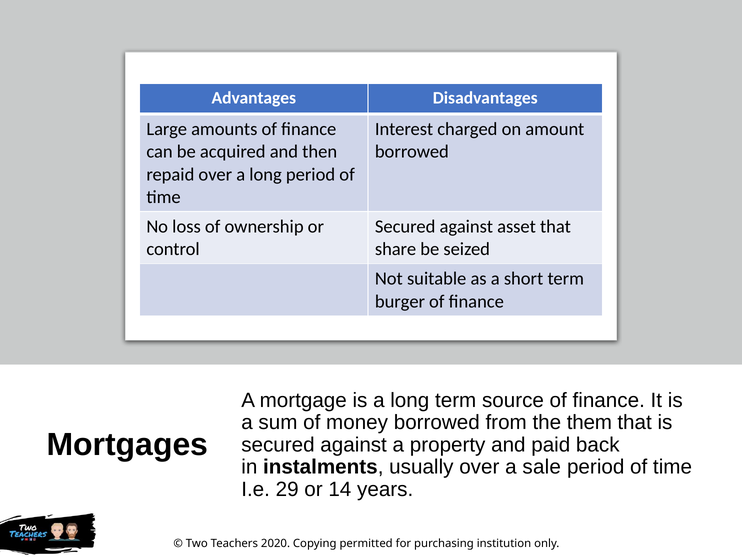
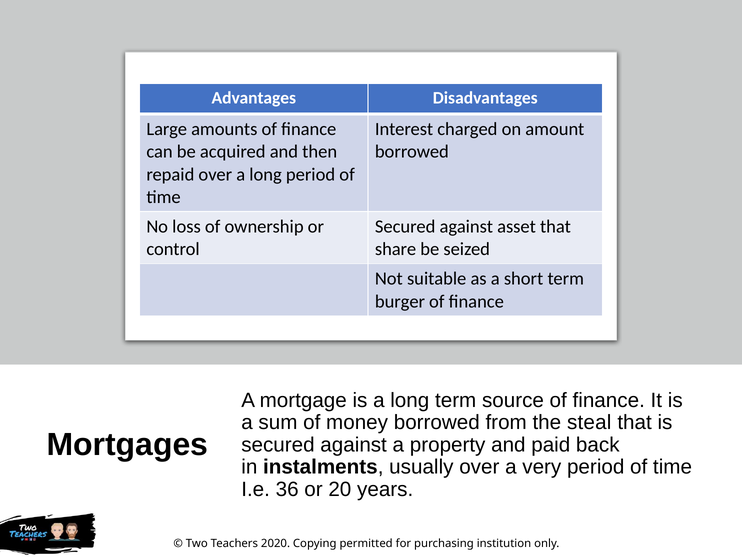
them: them -> steal (589, 422)
sale: sale -> very (542, 467)
29: 29 -> 36 (287, 489)
14: 14 -> 20 (340, 489)
